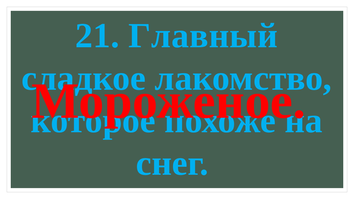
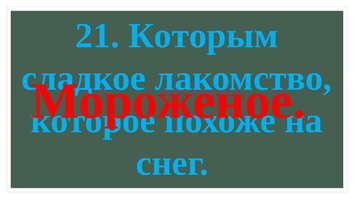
Главный: Главный -> Которым (203, 36)
